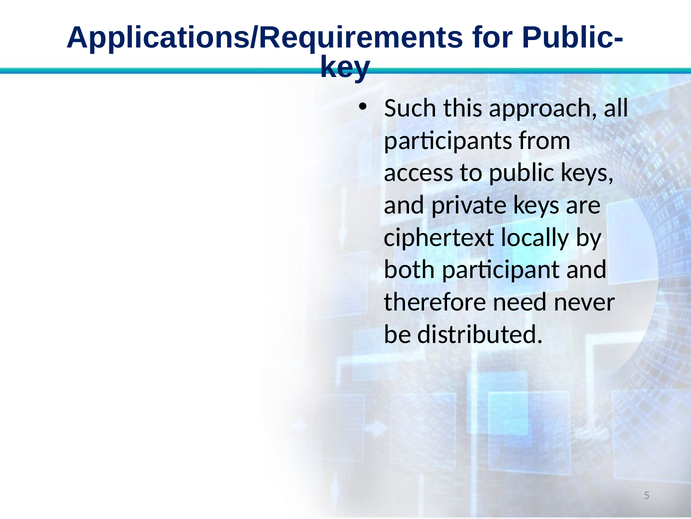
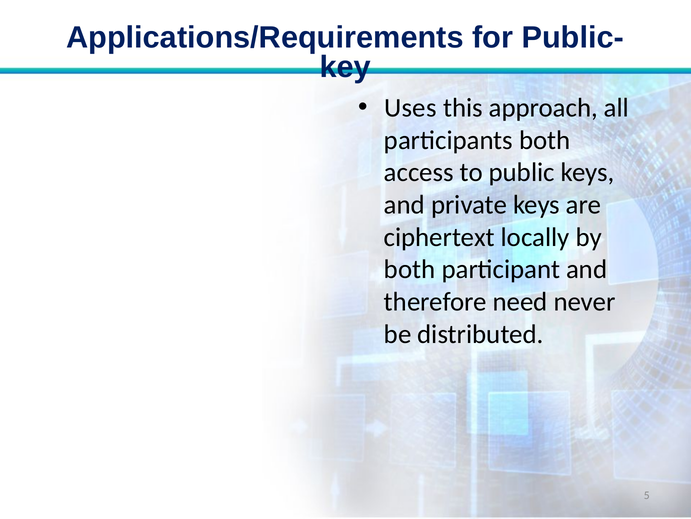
Such: Such -> Uses (410, 108)
participants from: from -> both (545, 140)
